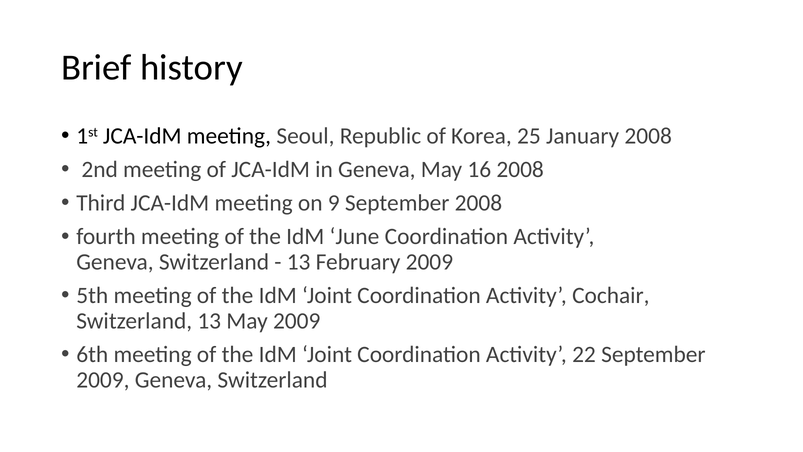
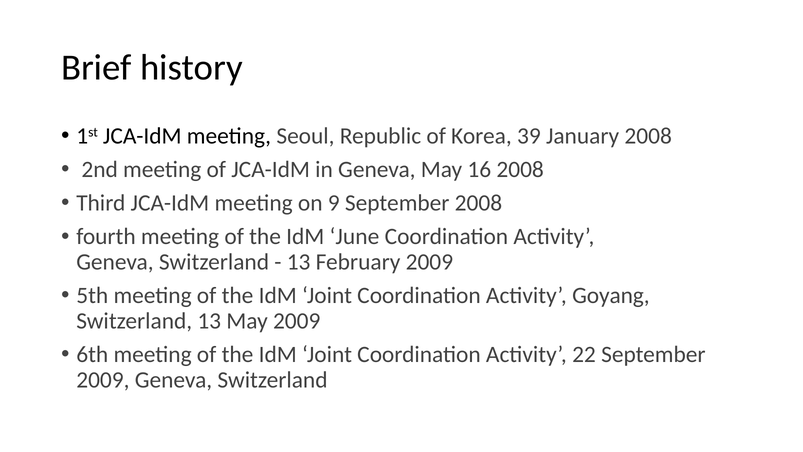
25: 25 -> 39 (529, 136)
Cochair: Cochair -> Goyang (611, 295)
